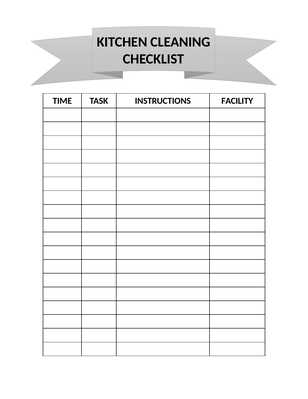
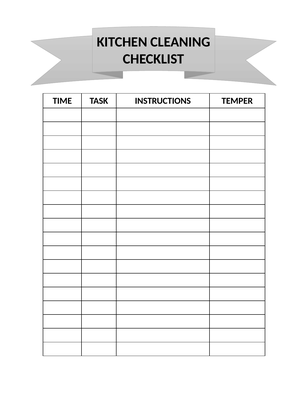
FACILITY: FACILITY -> TEMPER (237, 101)
